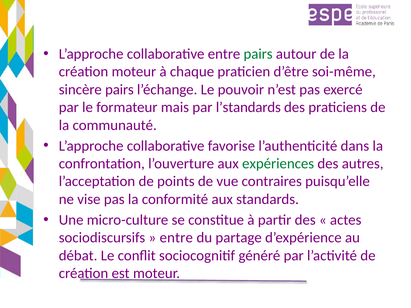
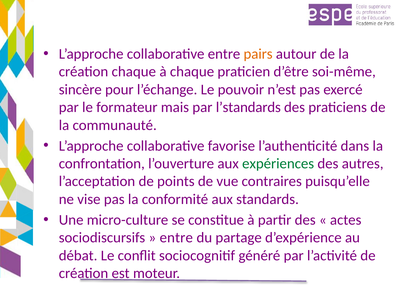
pairs colour: green -> orange (258, 54)
création moteur: moteur -> chaque (134, 72)
sincère pairs: pairs -> pour (119, 90)
